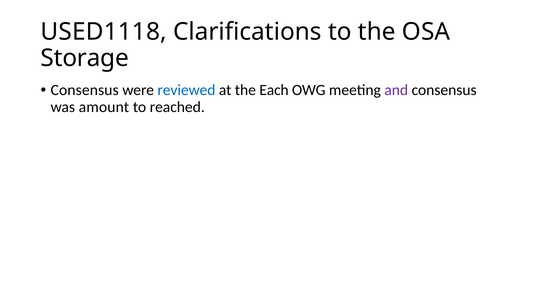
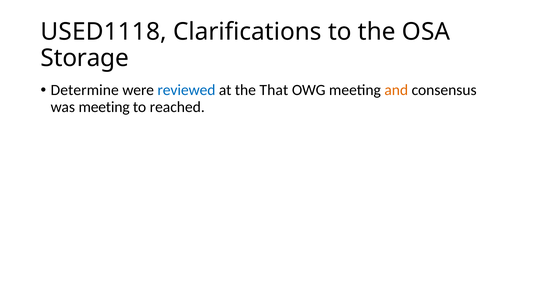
Consensus: Consensus -> Determine (85, 90)
Each: Each -> That (274, 90)
and colour: purple -> orange (396, 90)
was amount: amount -> meeting (104, 107)
